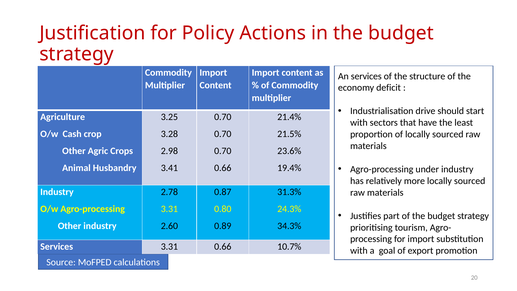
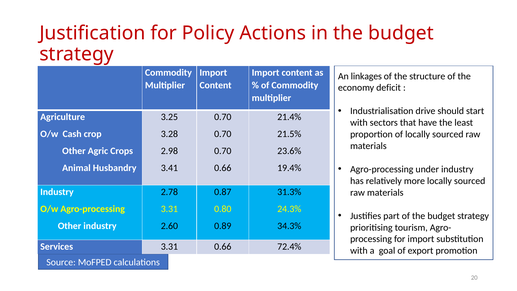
An services: services -> linkages (366, 76)
10.7%: 10.7% -> 72.4% (289, 247)
